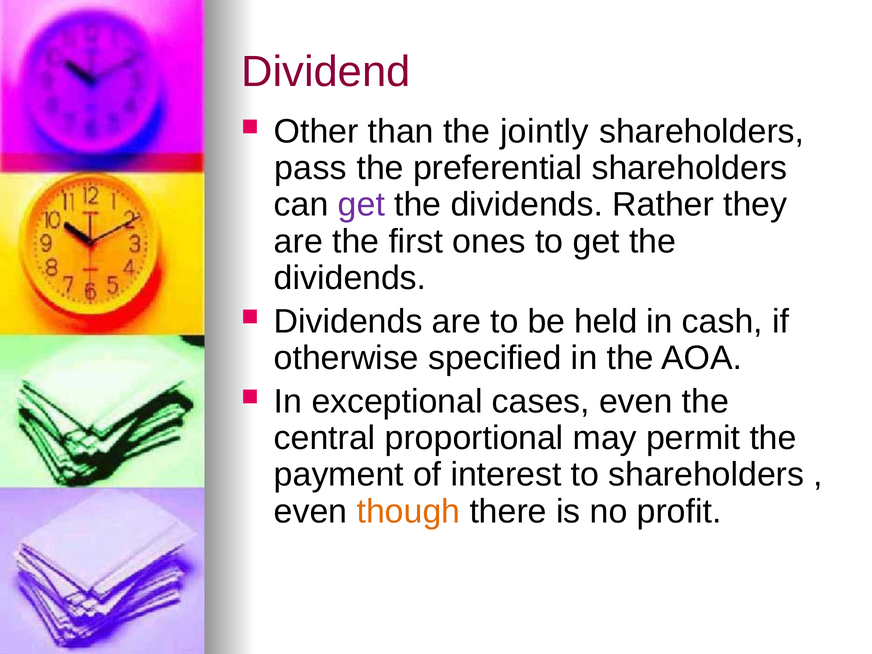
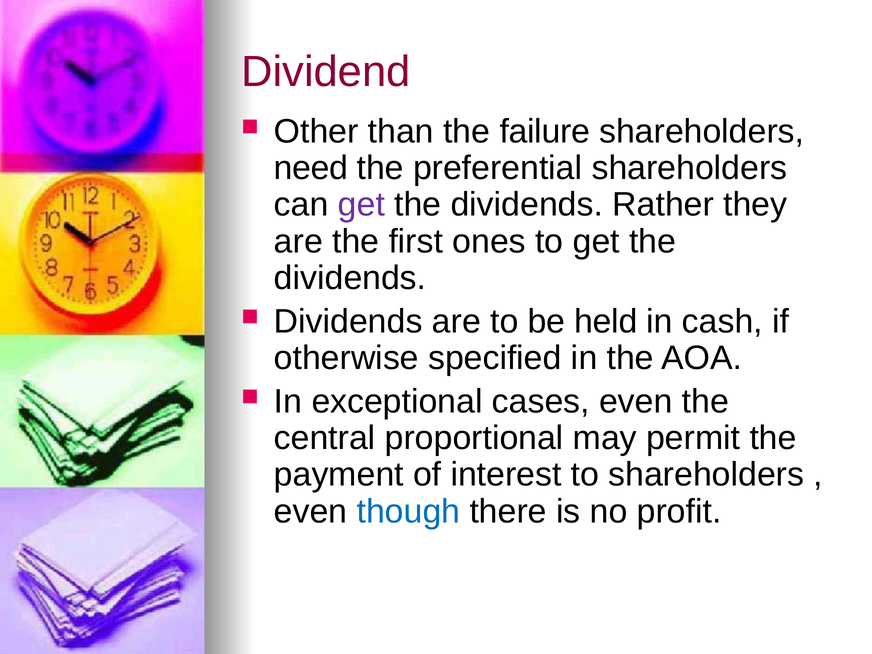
jointly: jointly -> failure (545, 131)
pass: pass -> need (311, 168)
though colour: orange -> blue (408, 511)
